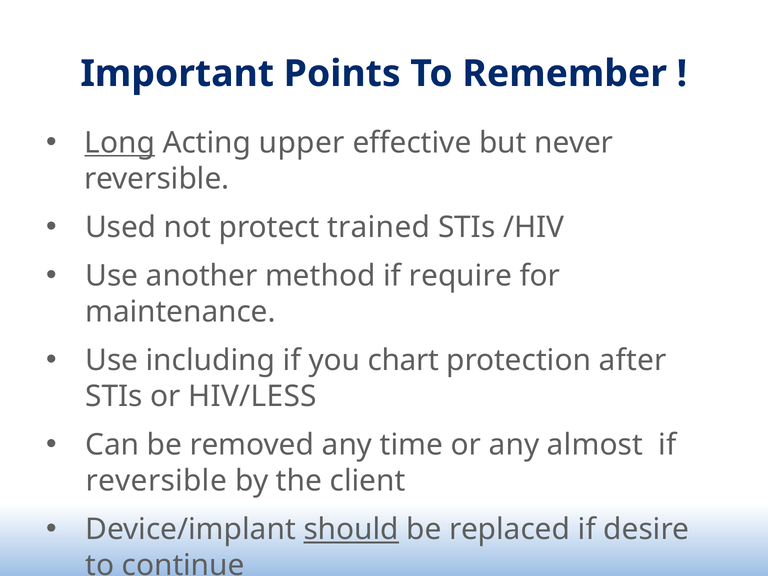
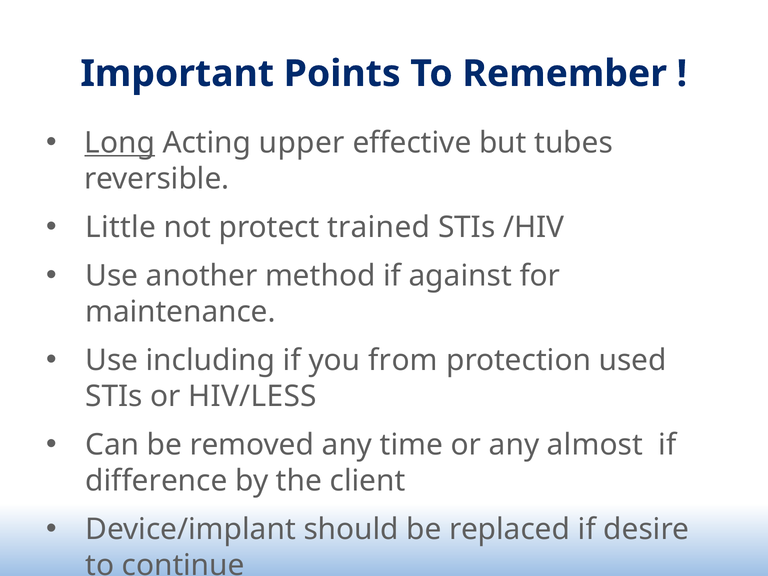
never: never -> tubes (574, 143)
Used: Used -> Little (121, 227)
require: require -> against (460, 276)
chart: chart -> from (403, 361)
after: after -> used (633, 361)
reversible: reversible -> difference (156, 481)
should underline: present -> none (351, 530)
